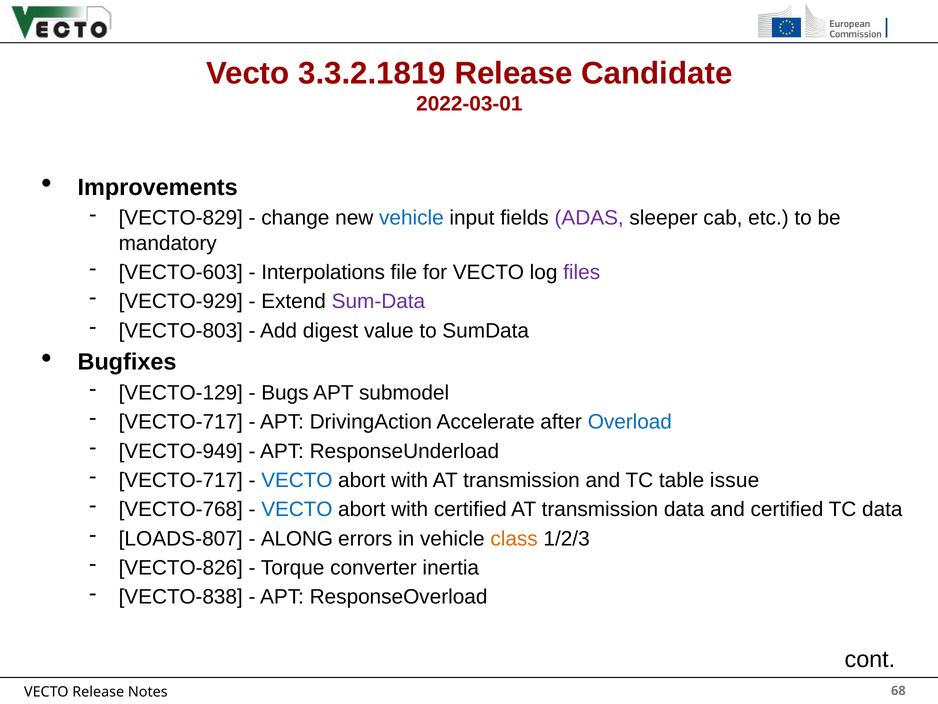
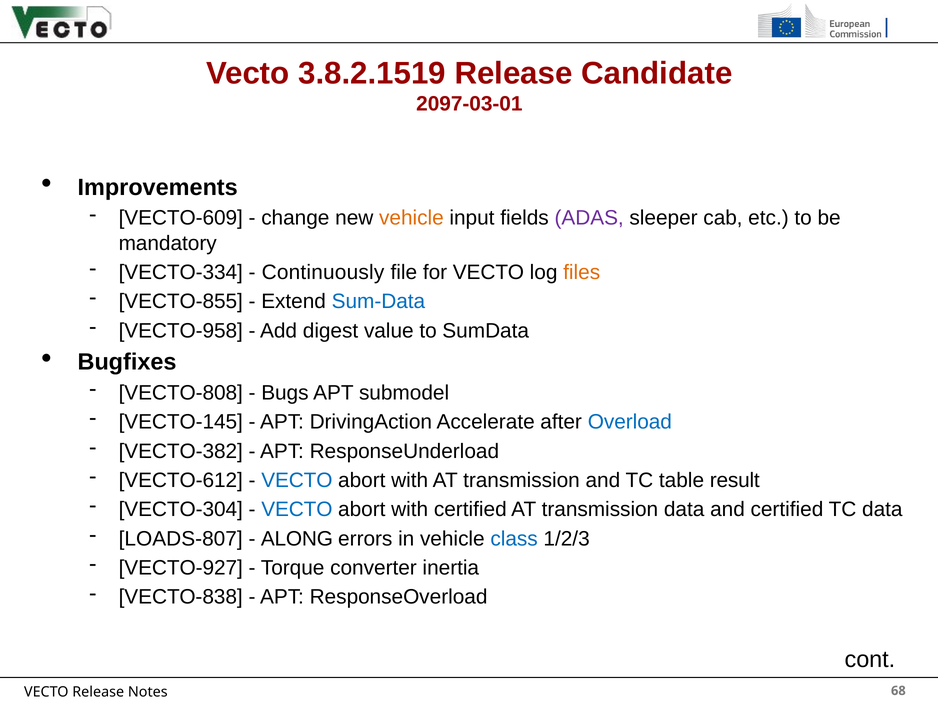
3.3.2.1819: 3.3.2.1819 -> 3.8.2.1519 (372, 73)
2022-03-01: 2022-03-01 -> 2097-03-01 (469, 104)
VECTO-829: VECTO-829 -> VECTO-609 (181, 218)
vehicle colour: blue -> orange (411, 218)
VECTO-603: VECTO-603 -> VECTO-334 (181, 272)
Interpolations: Interpolations -> Continuously (323, 272)
files colour: purple -> orange (582, 272)
VECTO-929: VECTO-929 -> VECTO-855 (181, 301)
Sum-Data colour: purple -> blue (378, 301)
VECTO-803: VECTO-803 -> VECTO-958 (181, 330)
VECTO-129: VECTO-129 -> VECTO-808 (181, 392)
VECTO-717: VECTO-717 -> VECTO-145 (181, 422)
VECTO-949: VECTO-949 -> VECTO-382 (181, 451)
VECTO-717: VECTO-717 -> VECTO-612 (181, 480)
issue: issue -> result (735, 480)
VECTO-768: VECTO-768 -> VECTO-304 (181, 509)
class colour: orange -> blue (514, 538)
VECTO-826: VECTO-826 -> VECTO-927 (181, 568)
